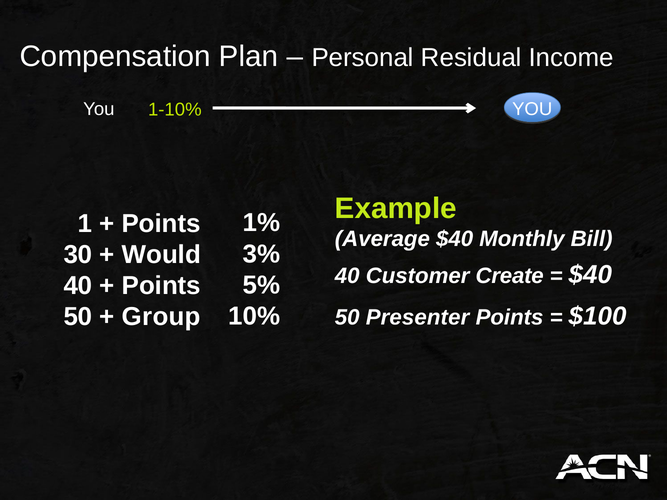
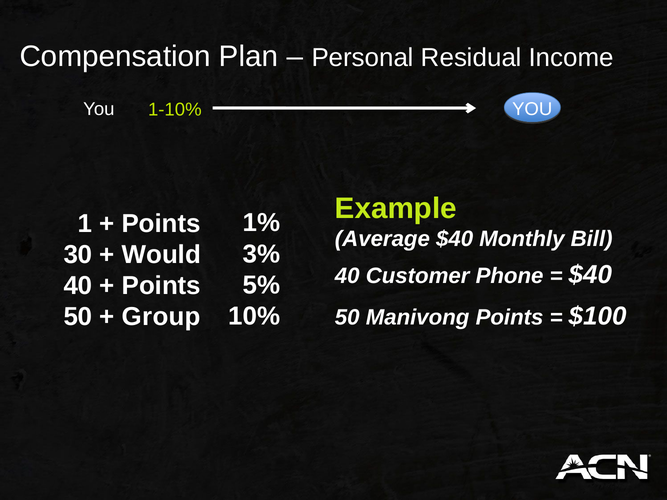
Create: Create -> Phone (510, 276)
Presenter: Presenter -> Manivong (418, 317)
